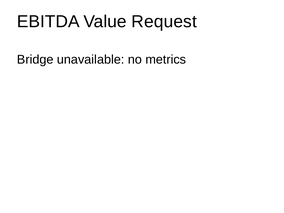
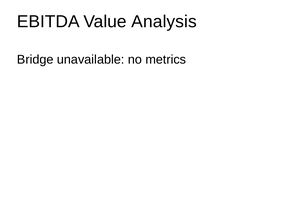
Request: Request -> Analysis (164, 22)
